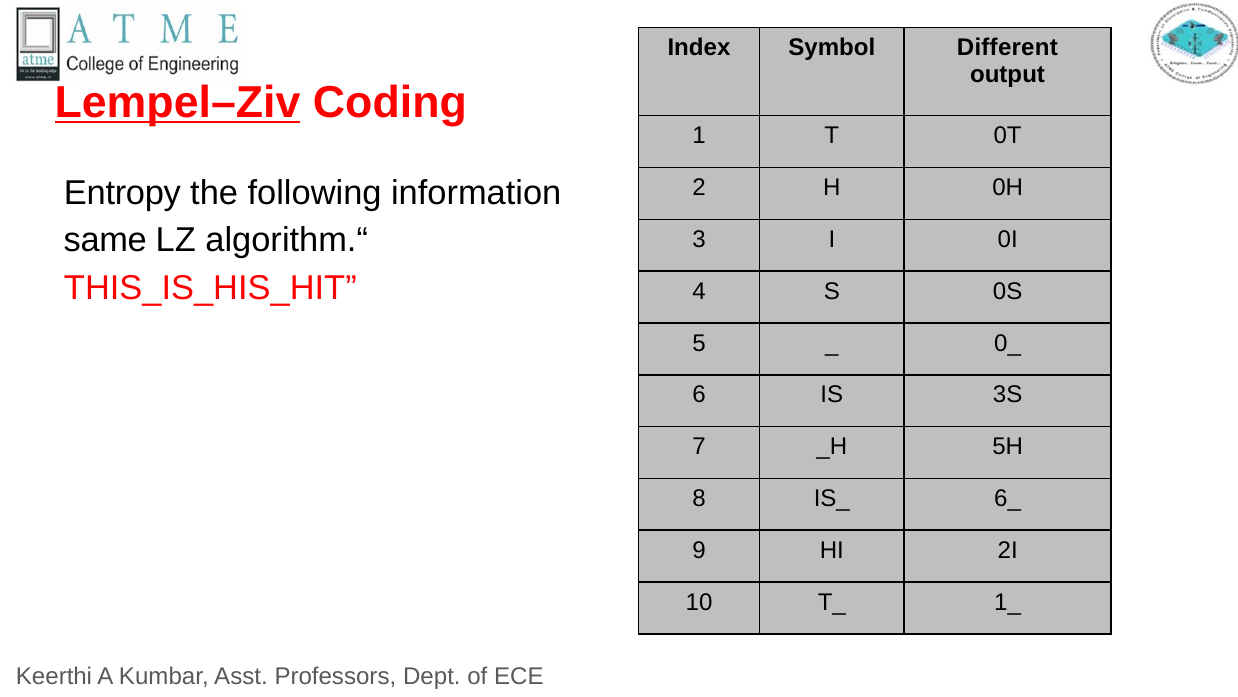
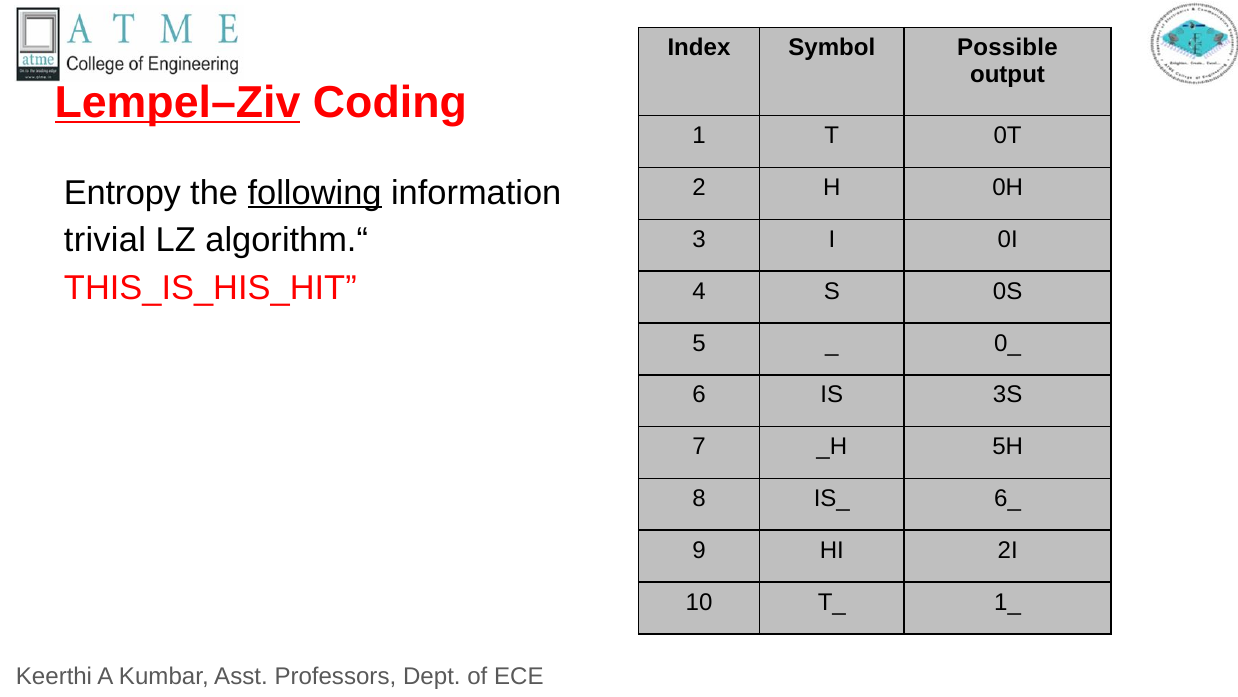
Different: Different -> Possible (1007, 48)
following underline: none -> present (315, 192)
same: same -> trivial (105, 240)
